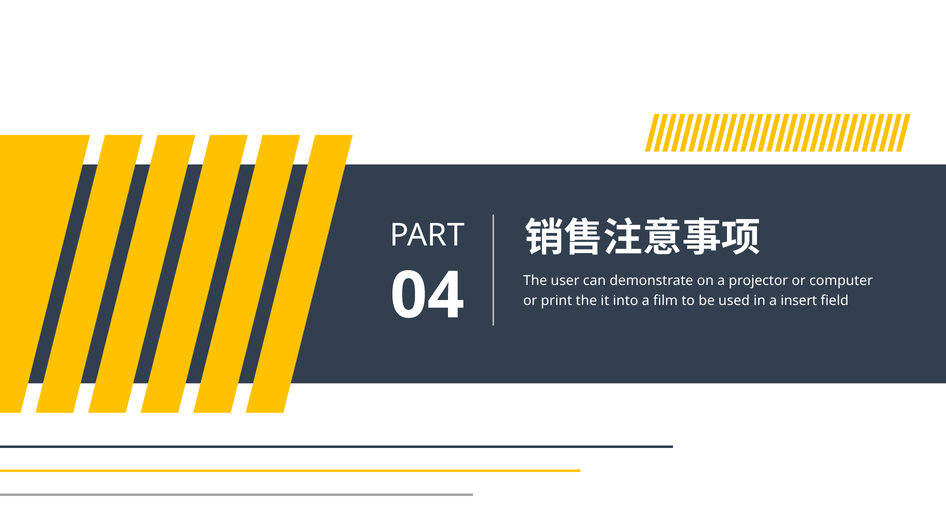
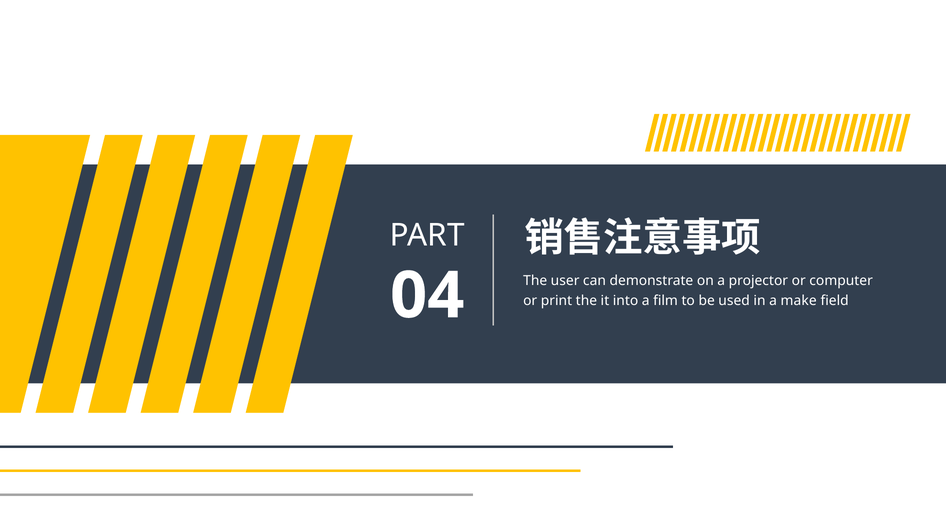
insert: insert -> make (799, 301)
